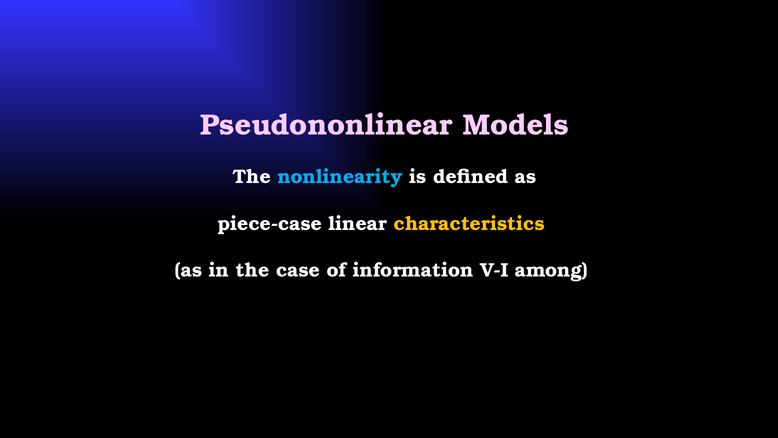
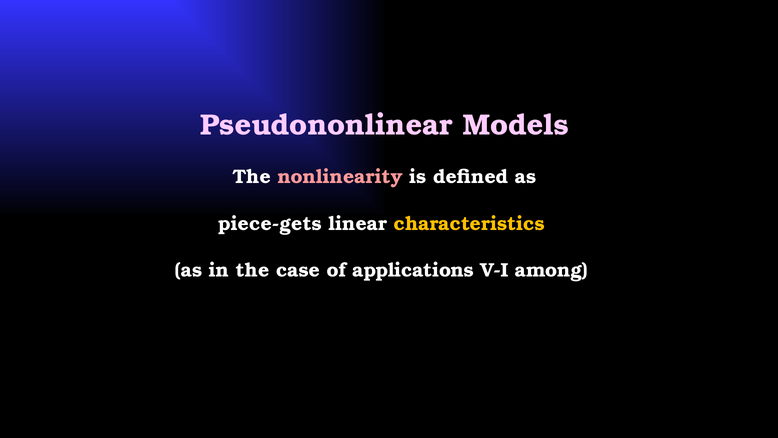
nonlinearity colour: light blue -> pink (340, 177)
piece-case: piece-case -> piece-gets (270, 223)
information: information -> applications (413, 270)
